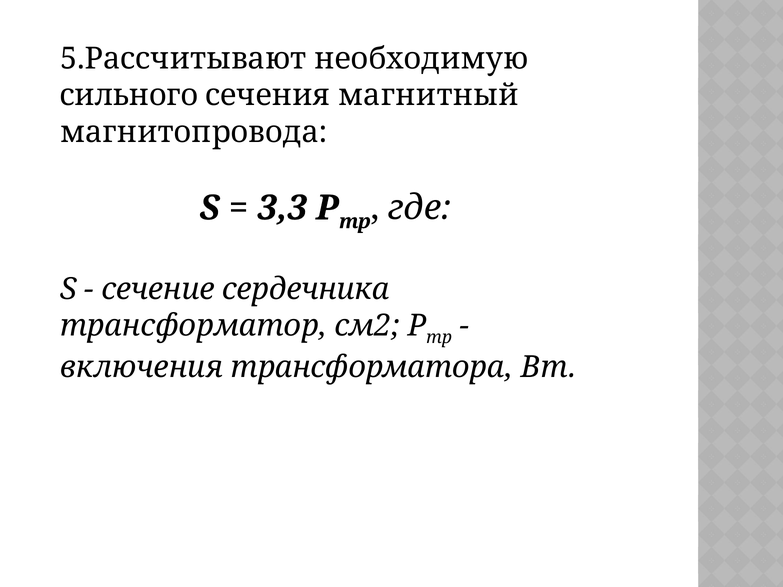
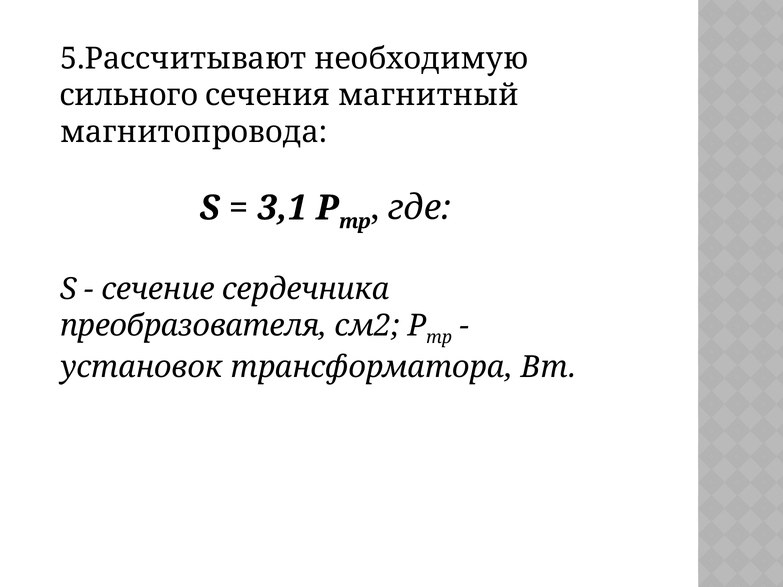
3,3: 3,3 -> 3,1 (282, 208)
трансформатор: трансформатор -> преобразователя (194, 326)
включения: включения -> установок (142, 367)
